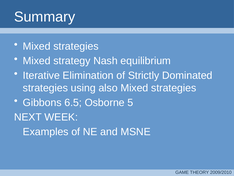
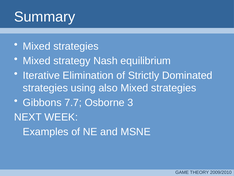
6.5: 6.5 -> 7.7 (73, 102)
5: 5 -> 3 (130, 102)
